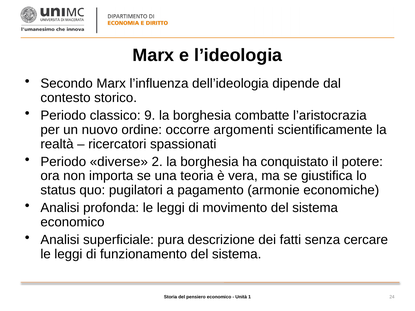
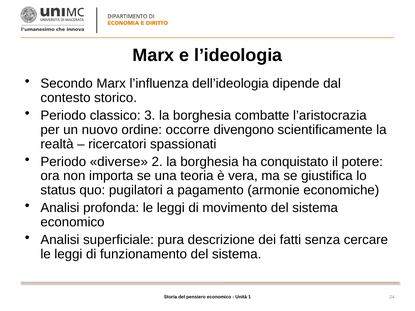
9: 9 -> 3 (150, 116)
argomenti: argomenti -> divengono (244, 130)
